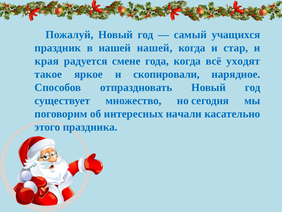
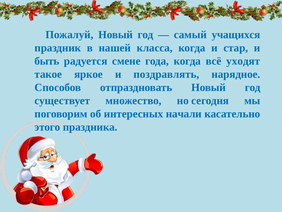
нашей нашей: нашей -> класса (155, 48)
края: края -> быть (47, 61)
скопировали: скопировали -> поздравлять (166, 74)
